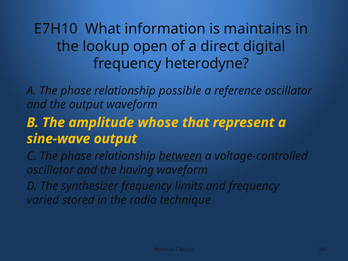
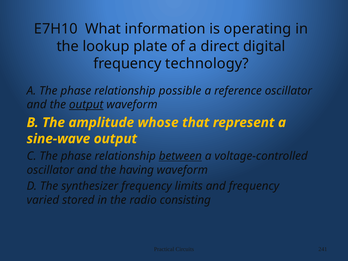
maintains: maintains -> operating (258, 29)
open: open -> plate (150, 46)
heterodyne: heterodyne -> technology (207, 64)
output underline: none -> present (86, 105)
technique: technique -> consisting (185, 200)
